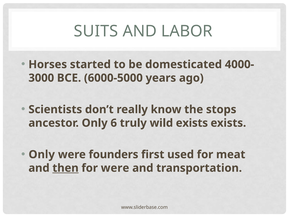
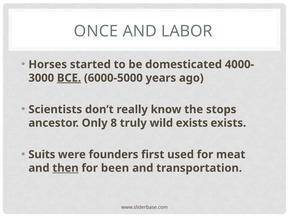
SUITS: SUITS -> ONCE (96, 31)
BCE underline: none -> present (69, 78)
6: 6 -> 8 (114, 123)
Only: Only -> Suits (42, 154)
for were: were -> been (115, 168)
